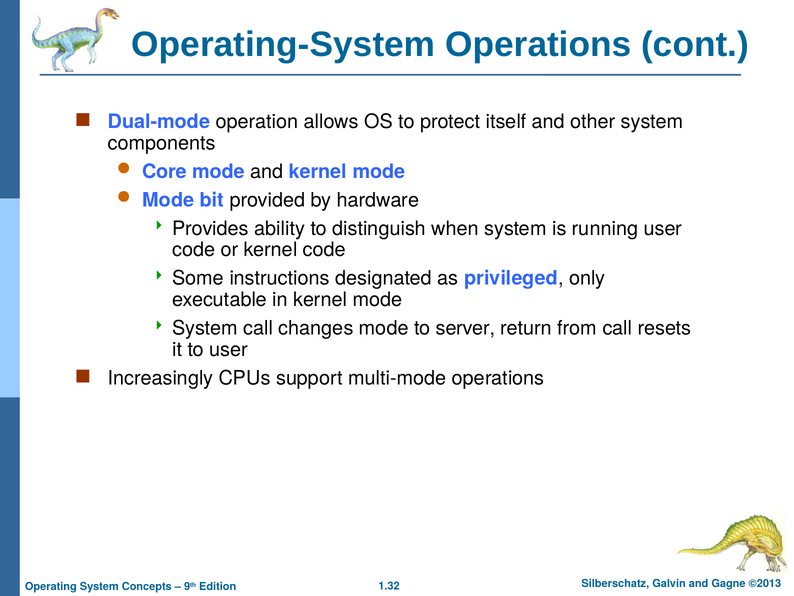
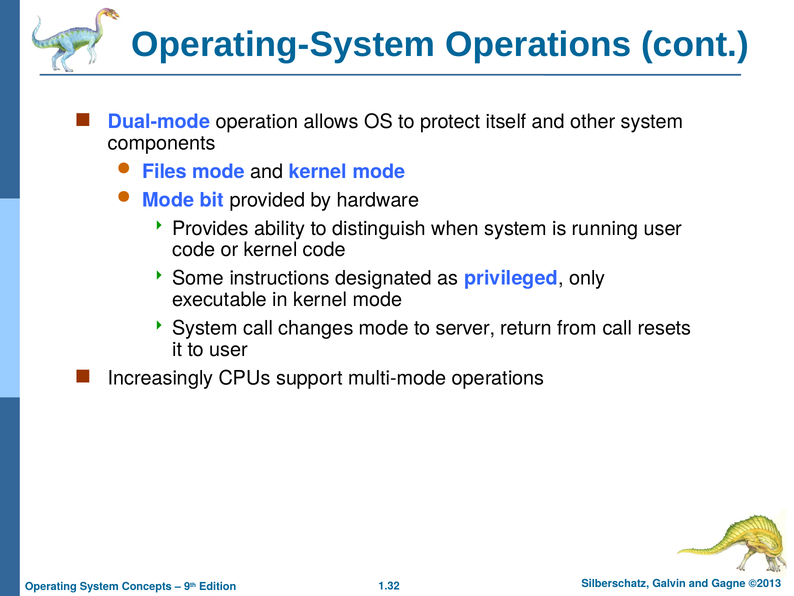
Core: Core -> Files (165, 172)
